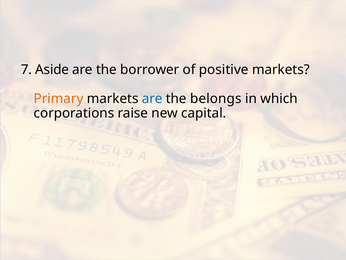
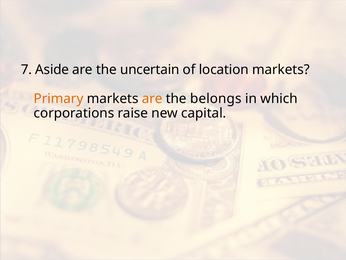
borrower: borrower -> uncertain (150, 69)
positive: positive -> location (224, 69)
are colour: blue -> orange (152, 99)
